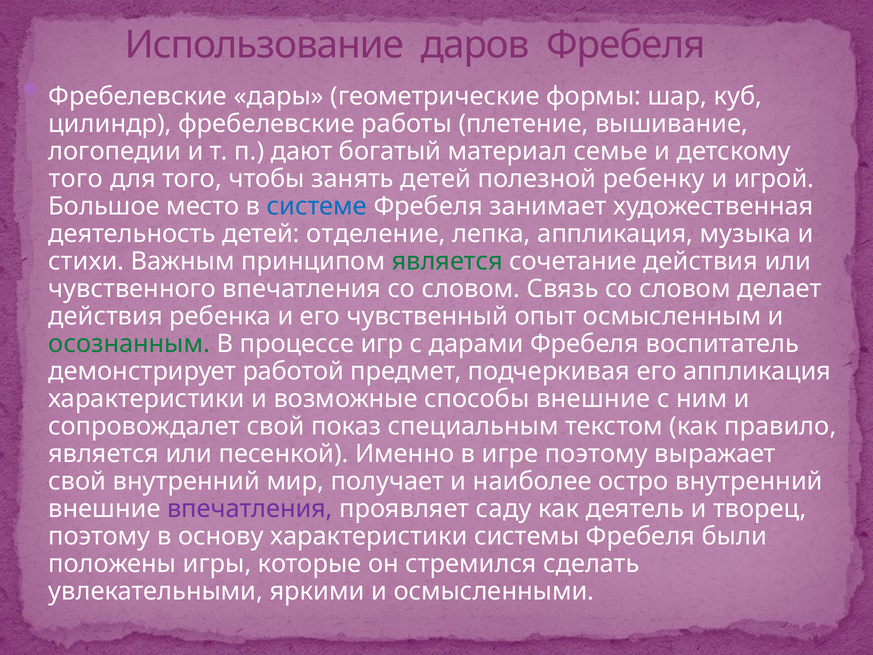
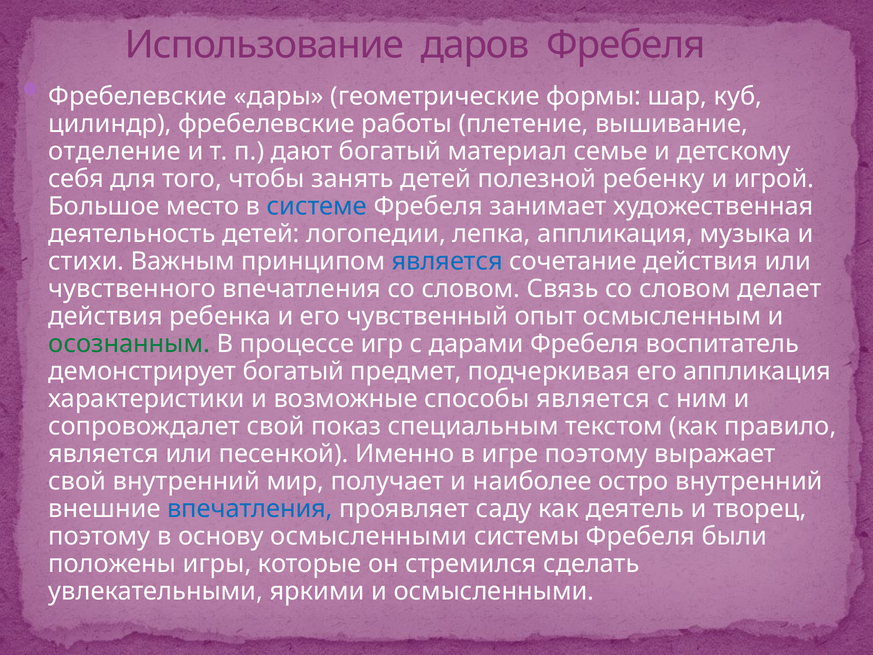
логопедии: логопедии -> отделение (115, 151)
того: того -> себя (76, 179)
отделение: отделение -> логопедии (376, 234)
является colour: green -> blue (447, 261)
демонстрирует работой: работой -> богатый (293, 371)
способы внешние: внешние -> является (593, 399)
впечатления colour: purple -> blue (250, 509)
основу характеристики: характеристики -> осмысленными (369, 536)
